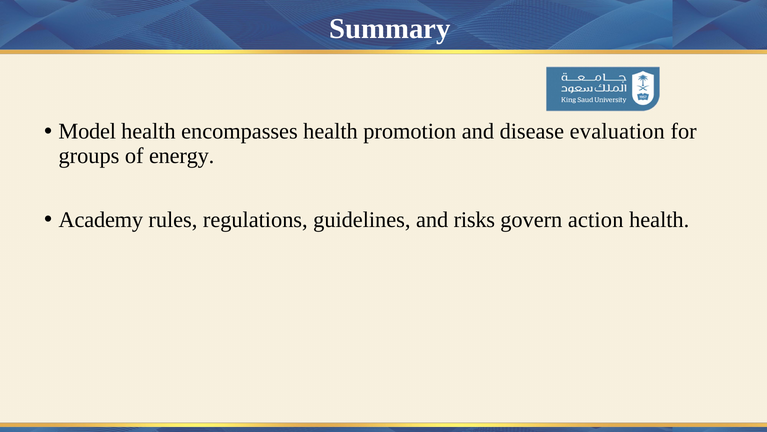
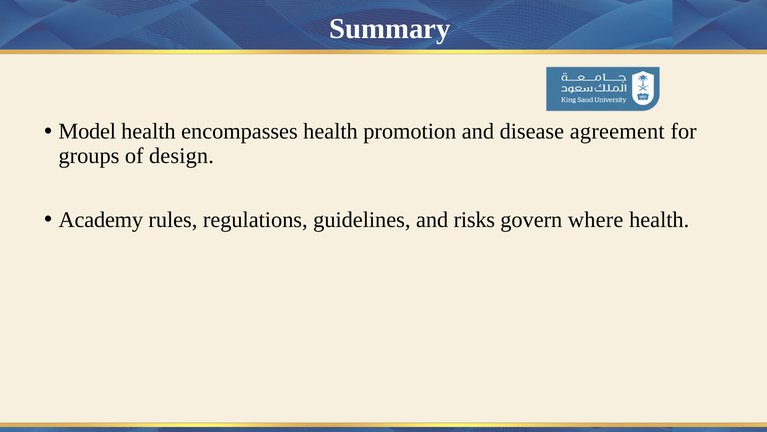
evaluation: evaluation -> agreement (617, 131)
energy: energy -> design (181, 156)
action: action -> where (596, 220)
